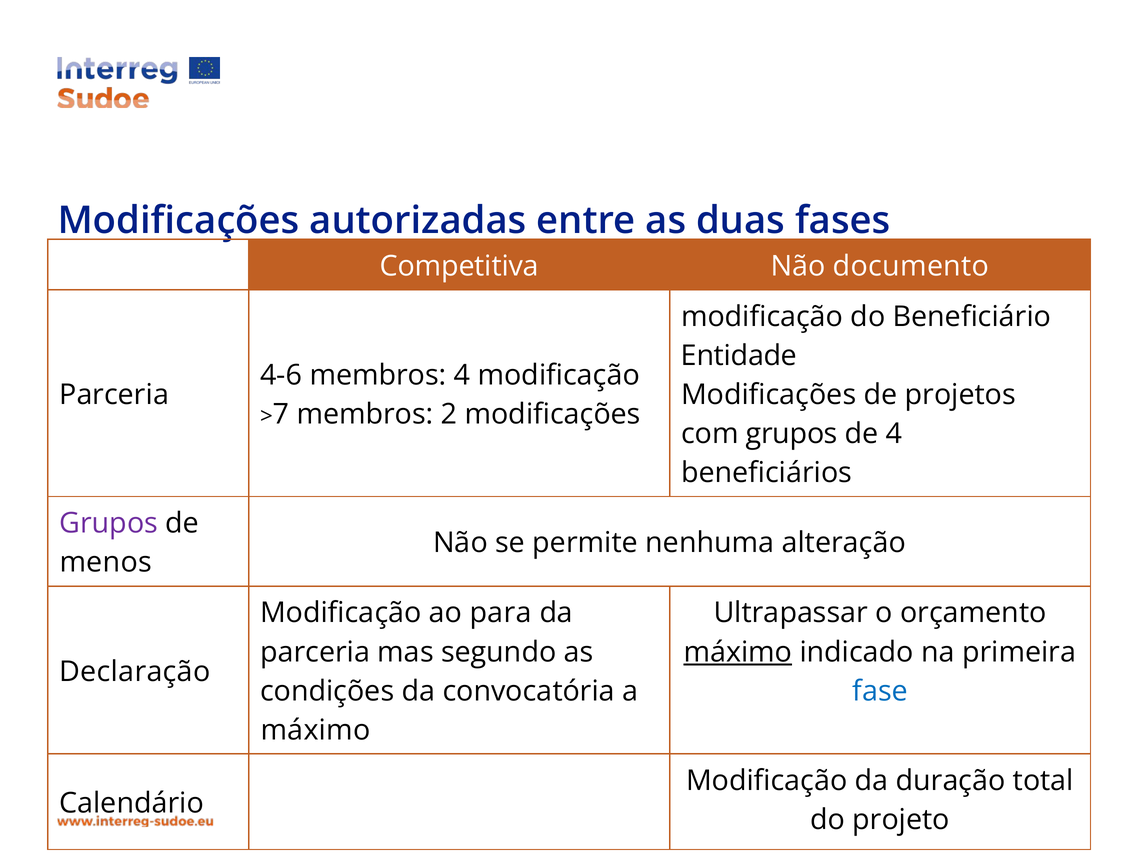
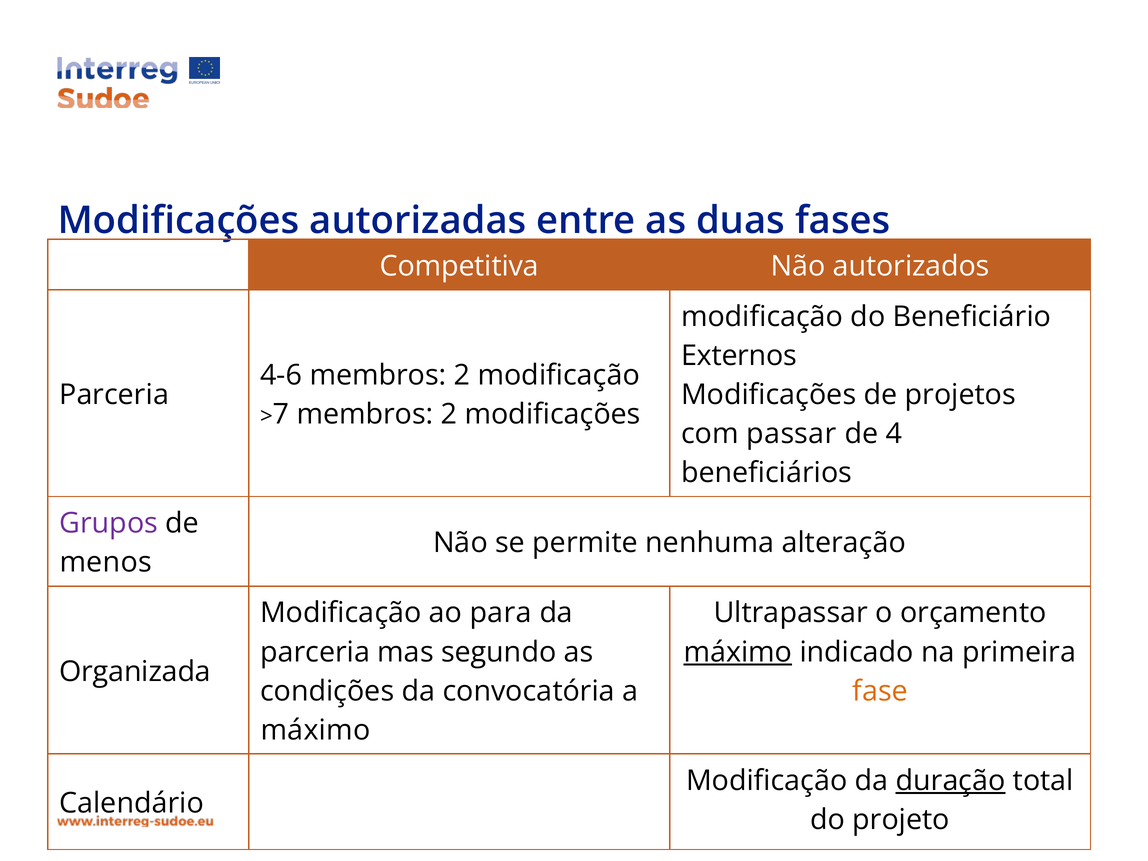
documento: documento -> autorizados (911, 266)
Entidade: Entidade -> Externos (739, 356)
4-6 membros 4: 4 -> 2 (462, 375)
com grupos: grupos -> passar (791, 434)
Declaração: Declaração -> Organizada (135, 672)
fase colour: blue -> orange (880, 691)
duração underline: none -> present (951, 781)
